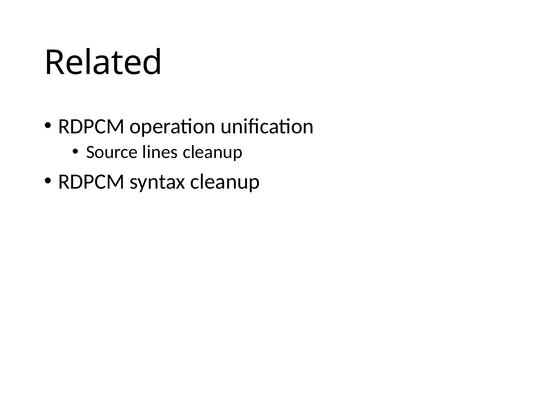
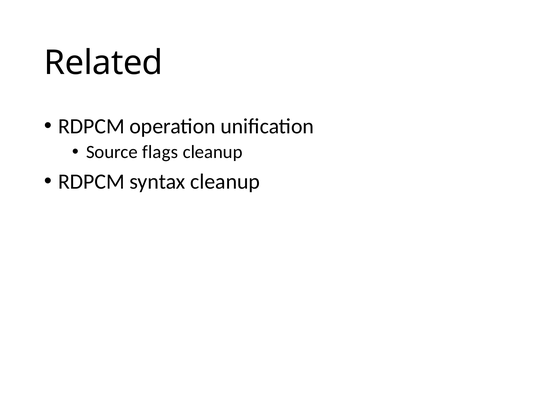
lines: lines -> flags (160, 152)
